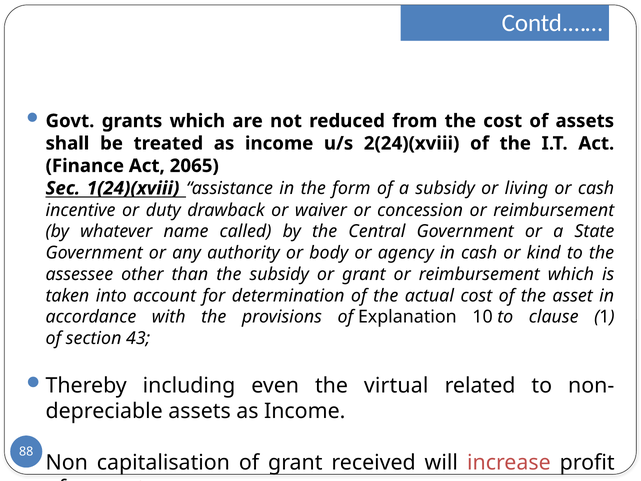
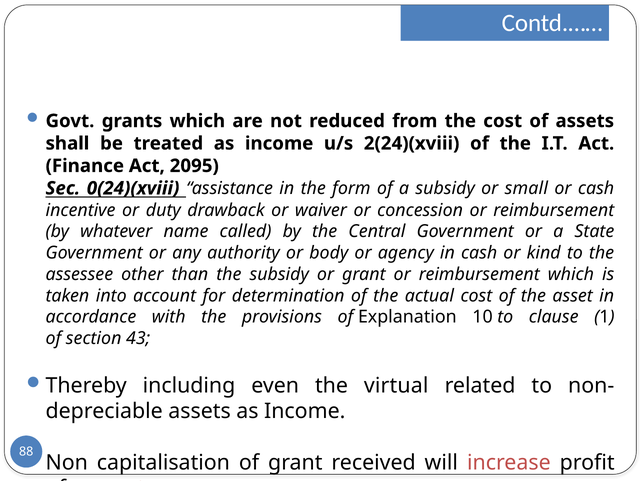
2065: 2065 -> 2095 (194, 166)
1(24)(xviii: 1(24)(xviii -> 0(24)(xviii (133, 188)
living: living -> small (526, 188)
